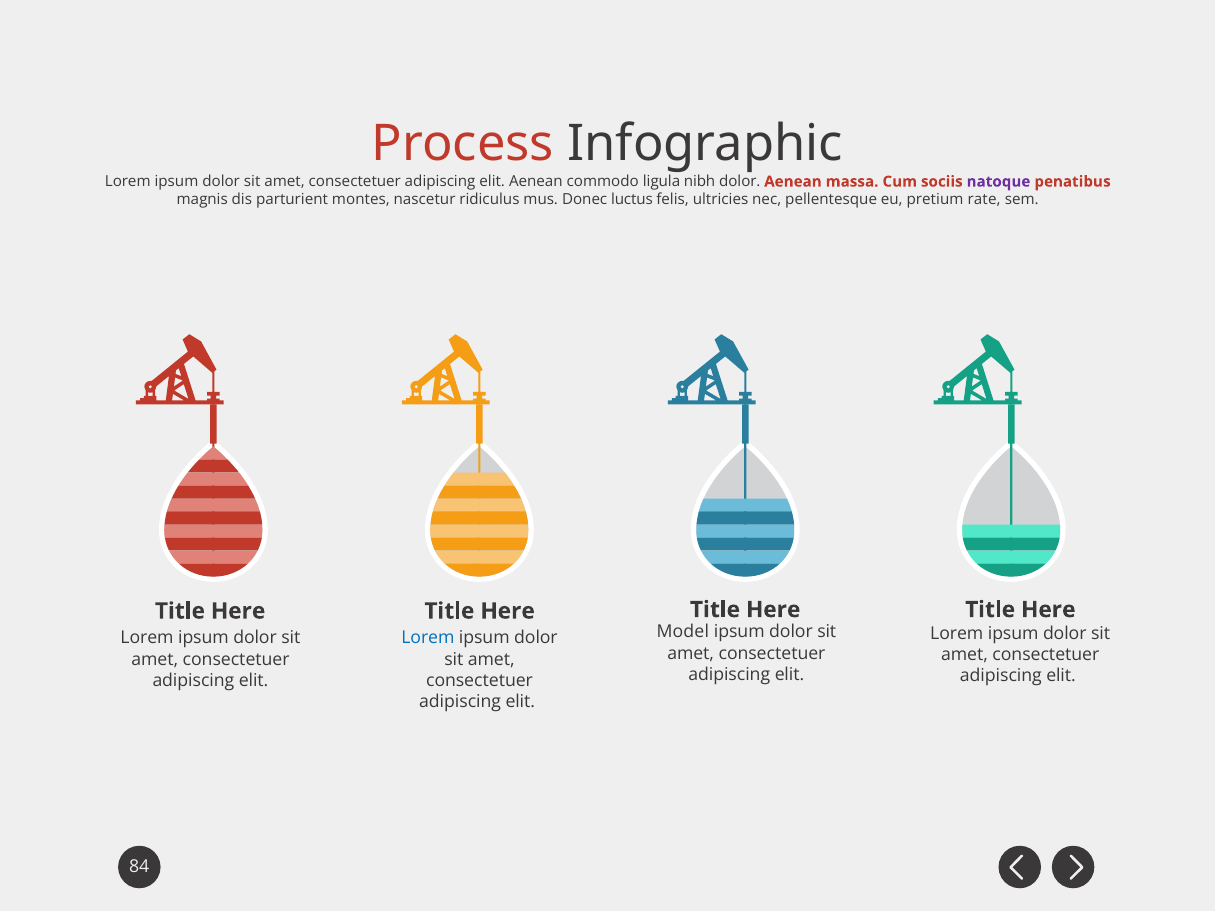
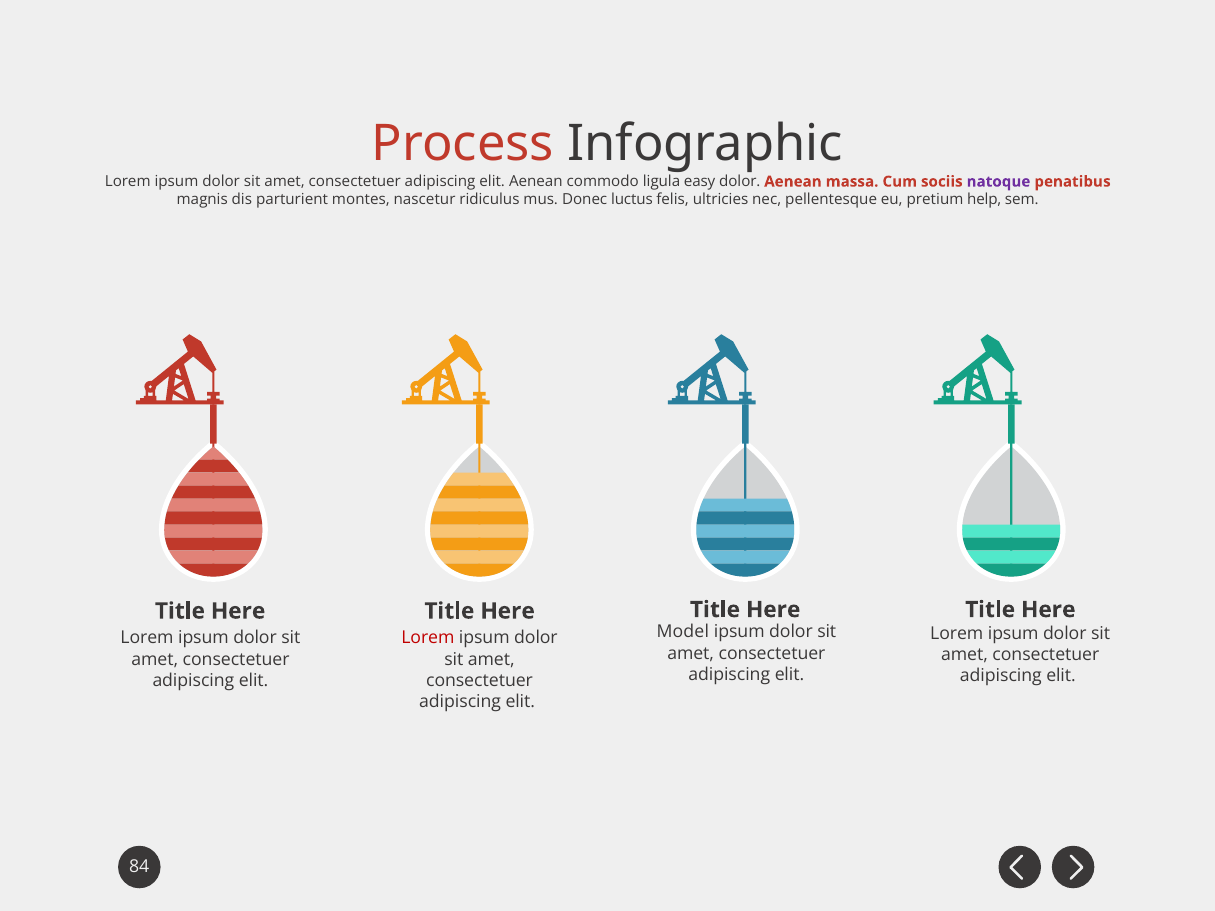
nibh: nibh -> easy (700, 182)
rate: rate -> help (984, 200)
Lorem colour: blue -> red (428, 638)
